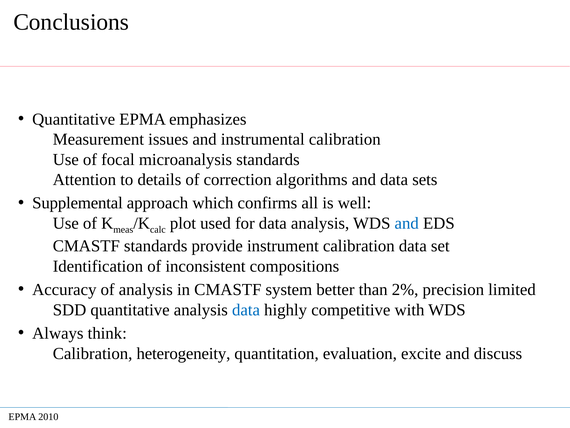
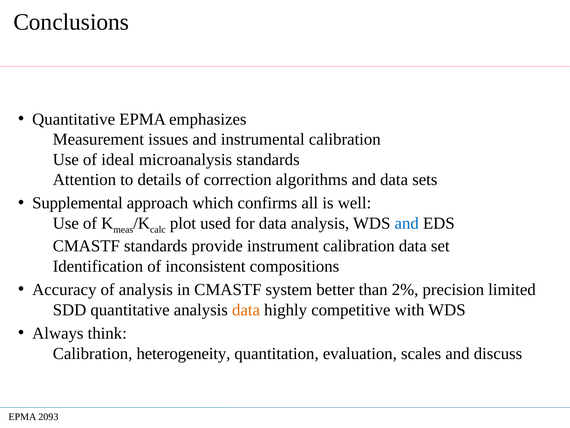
focal: focal -> ideal (118, 159)
data colour: blue -> orange (246, 310)
excite: excite -> scales (421, 353)
2010: 2010 -> 2093 (48, 417)
